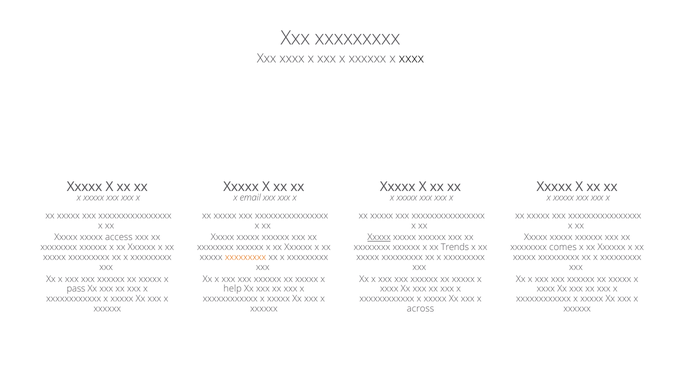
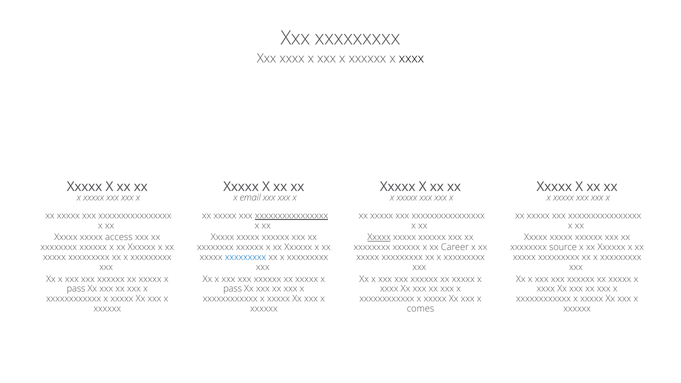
xxxxxxxxxxxxxxxx underline: none -> present (292, 216)
Trends: Trends -> Career (455, 247)
comes: comes -> source (563, 247)
xxxxxxxxx colour: orange -> blue (246, 257)
help: help -> pass (233, 289)
across: across -> comes (421, 309)
